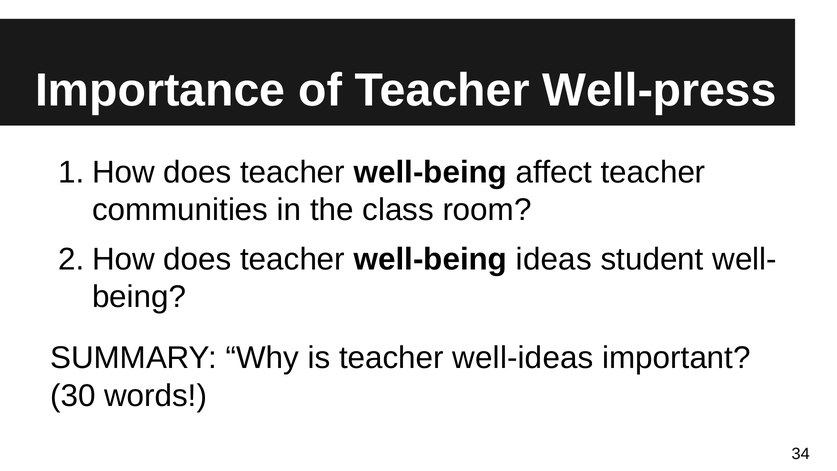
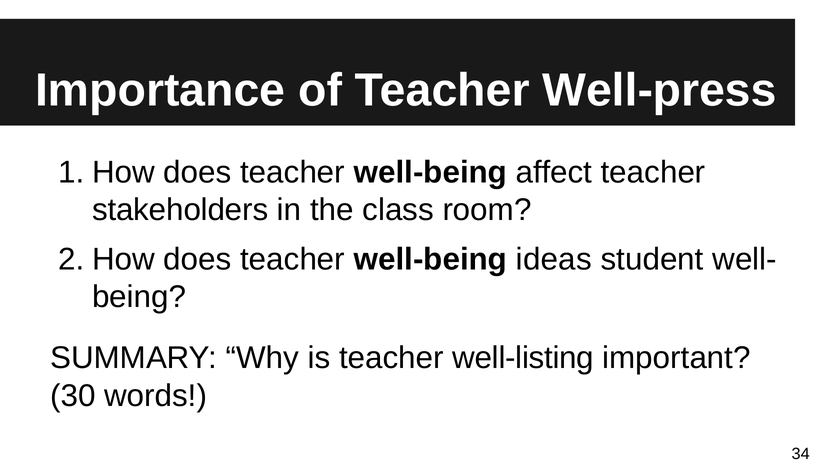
communities: communities -> stakeholders (180, 210)
well-ideas: well-ideas -> well-listing (523, 358)
